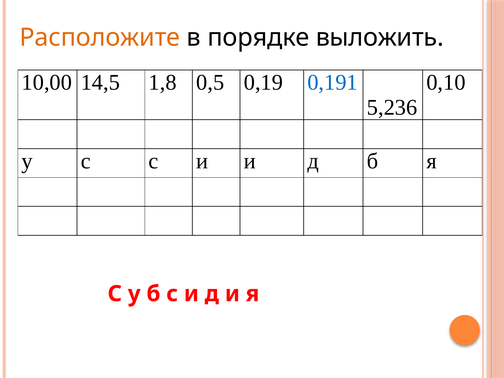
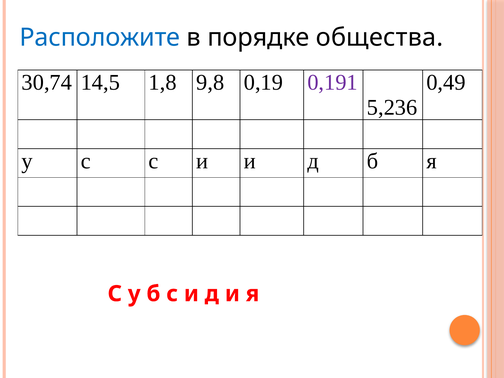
Расположите colour: orange -> blue (100, 38)
выложить: выложить -> общества (379, 38)
10,00: 10,00 -> 30,74 (47, 83)
0,5: 0,5 -> 9,8 (210, 83)
0,191 colour: blue -> purple (333, 83)
0,10: 0,10 -> 0,49 (446, 83)
